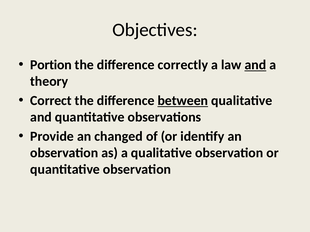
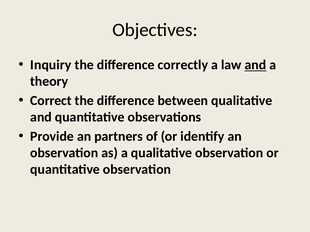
Portion: Portion -> Inquiry (51, 65)
between underline: present -> none (183, 101)
changed: changed -> partners (119, 137)
